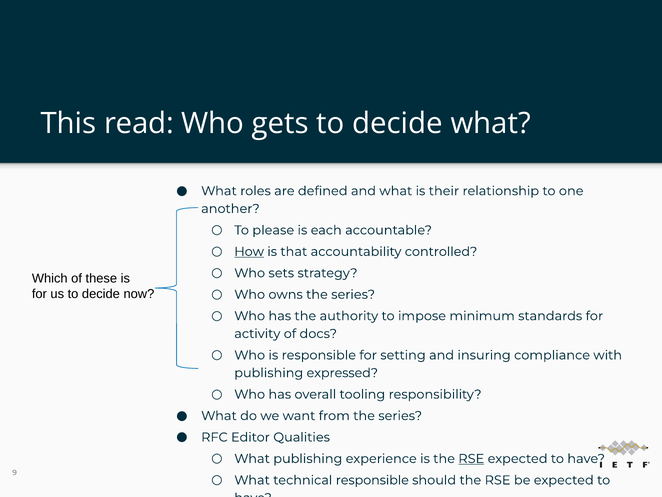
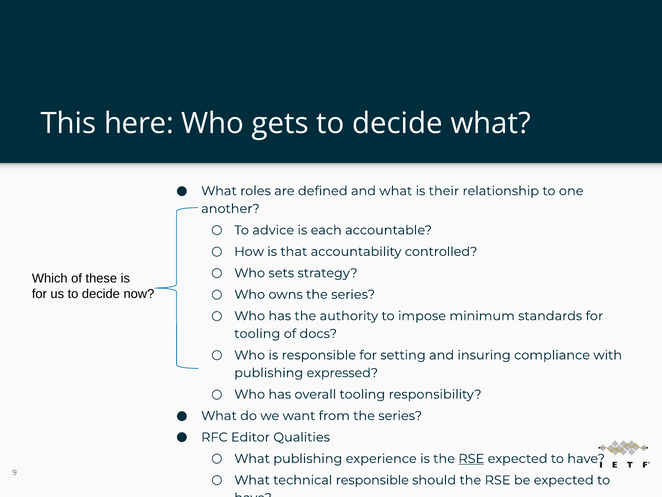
read: read -> here (139, 123)
please: please -> advice (273, 230)
How underline: present -> none (249, 251)
activity: activity -> tooling (257, 333)
